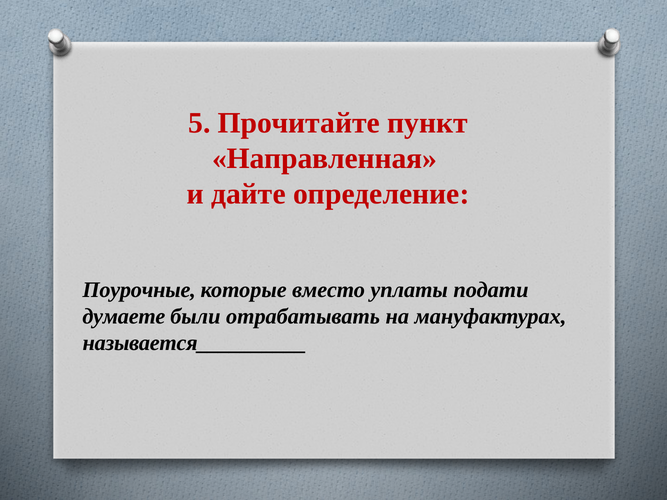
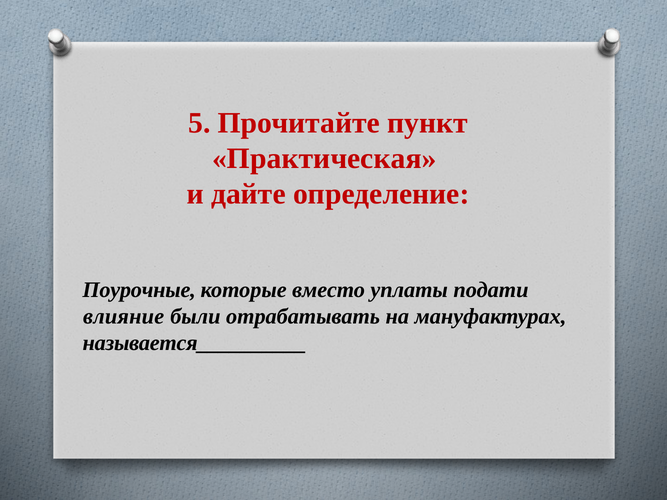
Направленная: Направленная -> Практическая (324, 159)
думаете: думаете -> влияние (124, 317)
